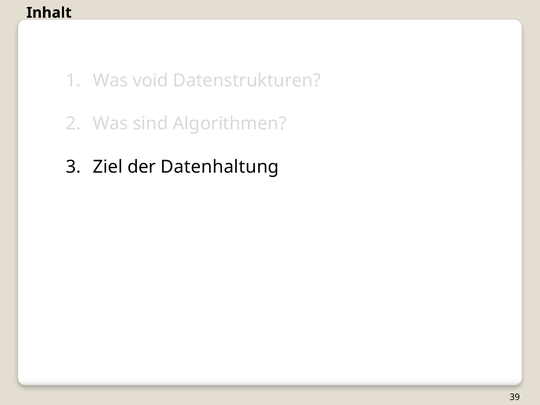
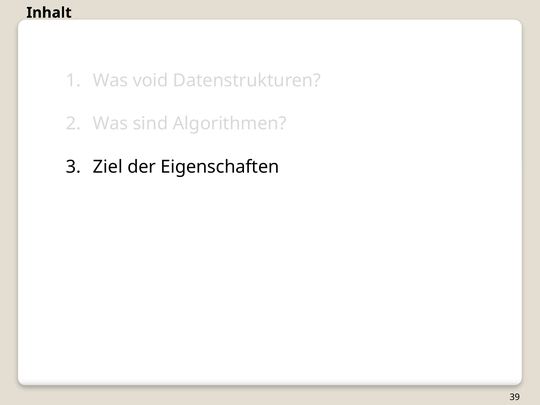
Datenhaltung: Datenhaltung -> Eigenschaften (220, 167)
